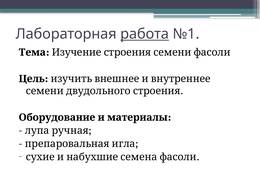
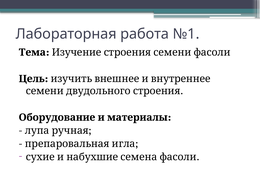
работа underline: present -> none (145, 34)
